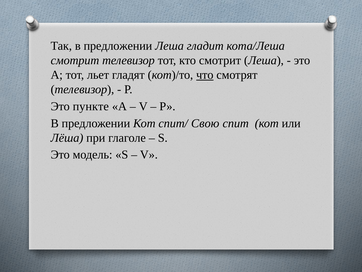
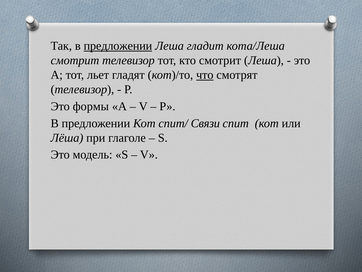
предложении underline: none -> present (118, 46)
пункте: пункте -> формы (91, 106)
Свою: Свою -> Связи (205, 123)
